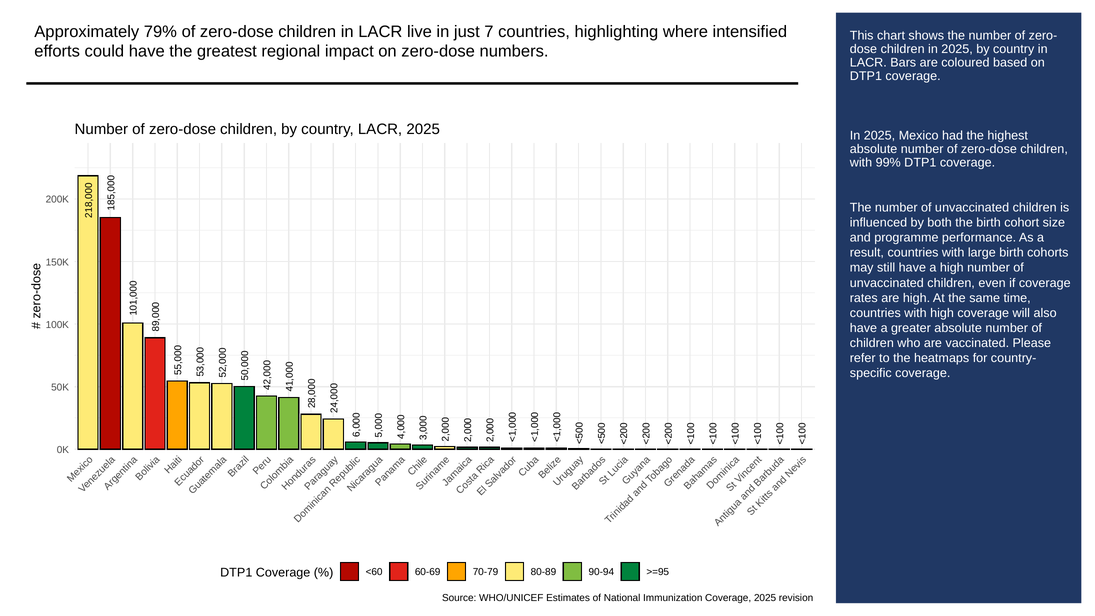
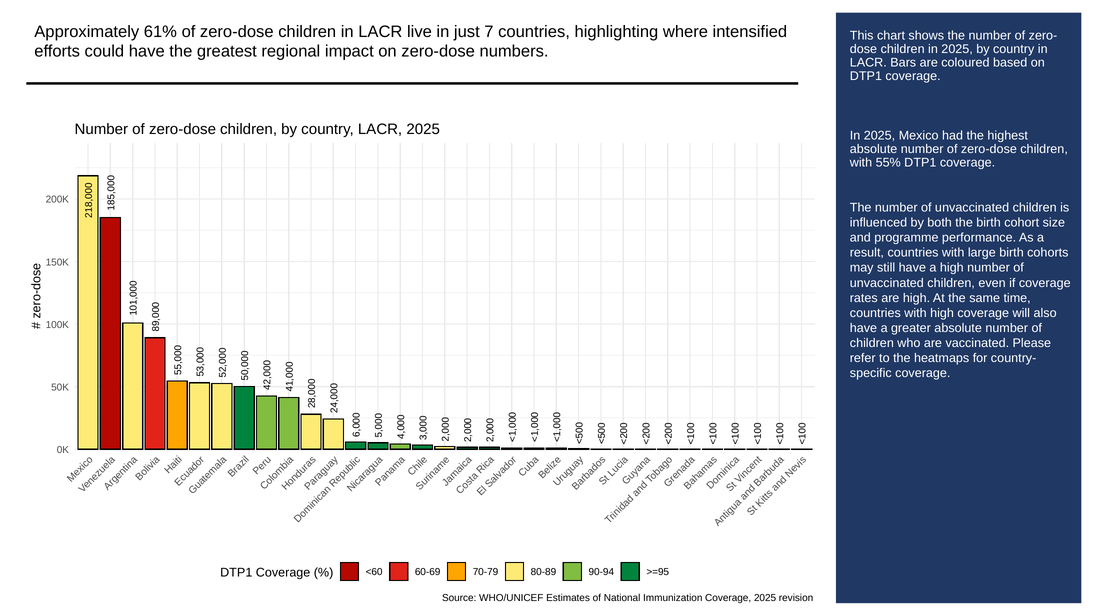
79%: 79% -> 61% (160, 32)
99%: 99% -> 55% (888, 163)
